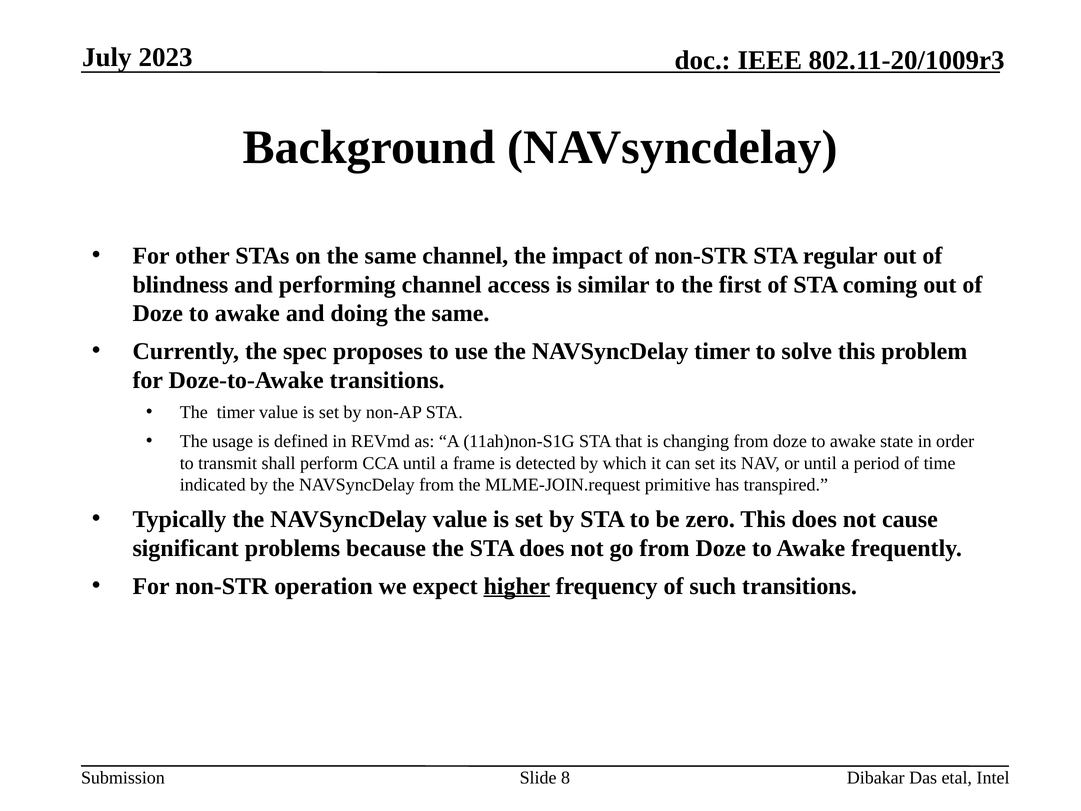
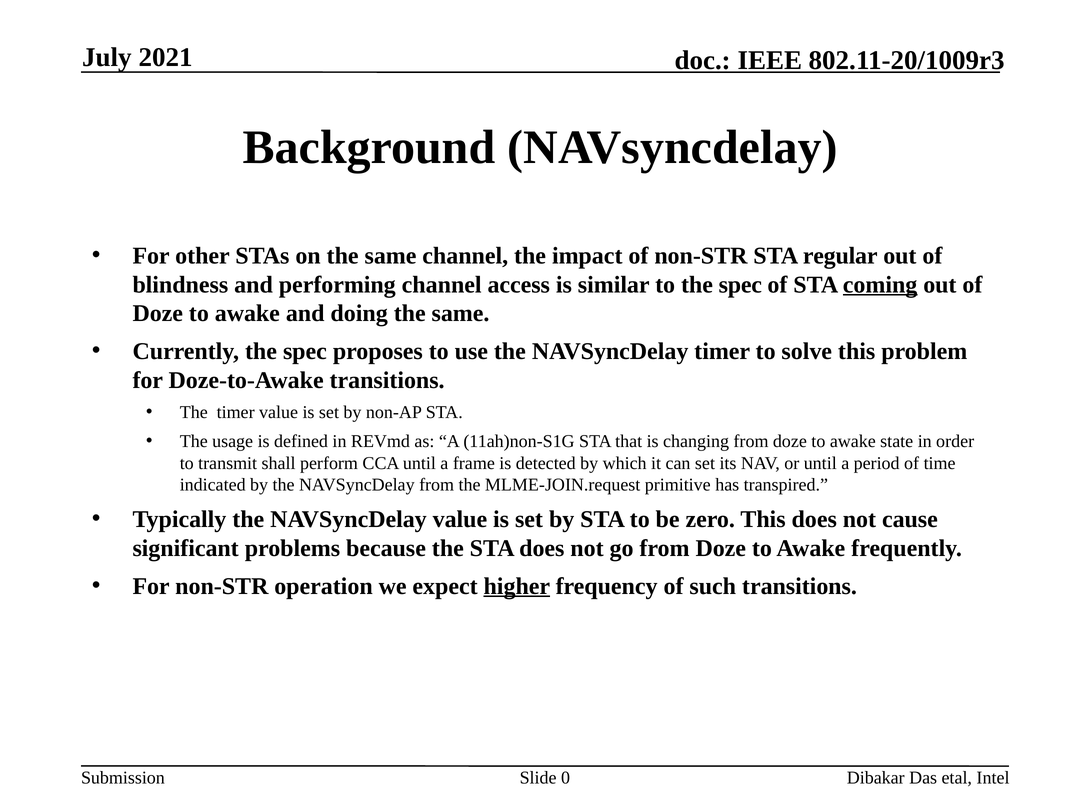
2023: 2023 -> 2021 (166, 57)
to the first: first -> spec (740, 285)
coming underline: none -> present (880, 285)
8: 8 -> 0 (566, 778)
